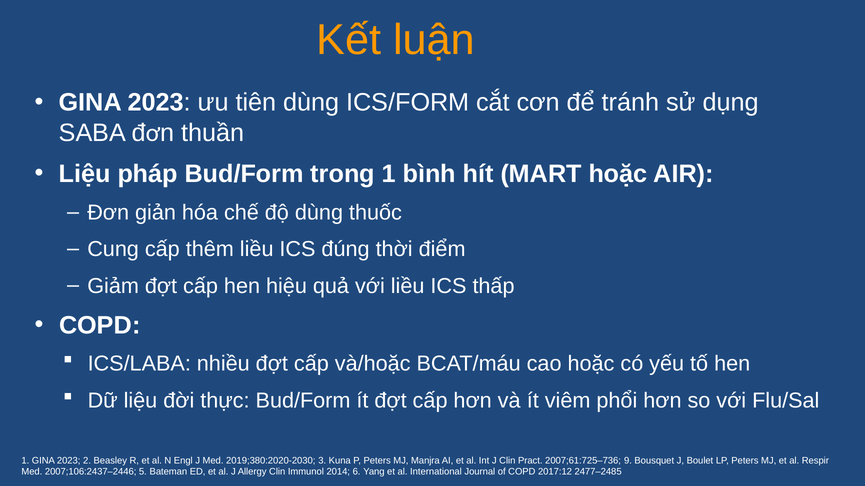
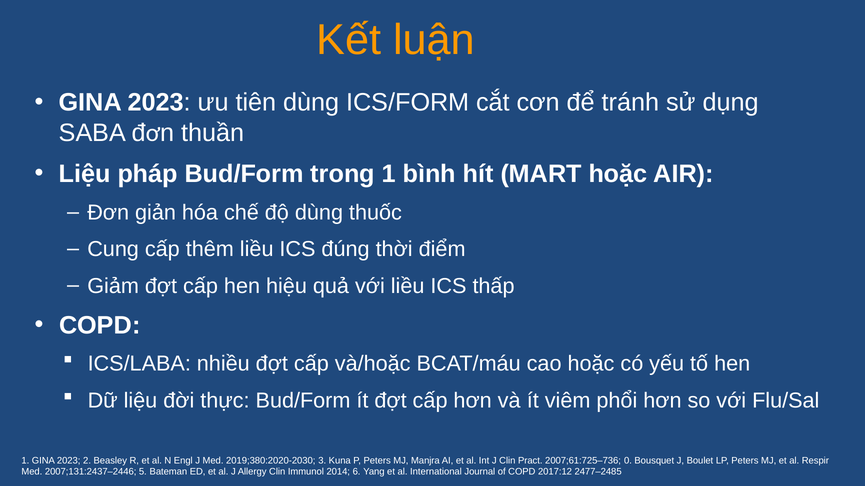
9: 9 -> 0 (628, 461)
2007;106:2437–2446: 2007;106:2437–2446 -> 2007;131:2437–2446 (91, 472)
